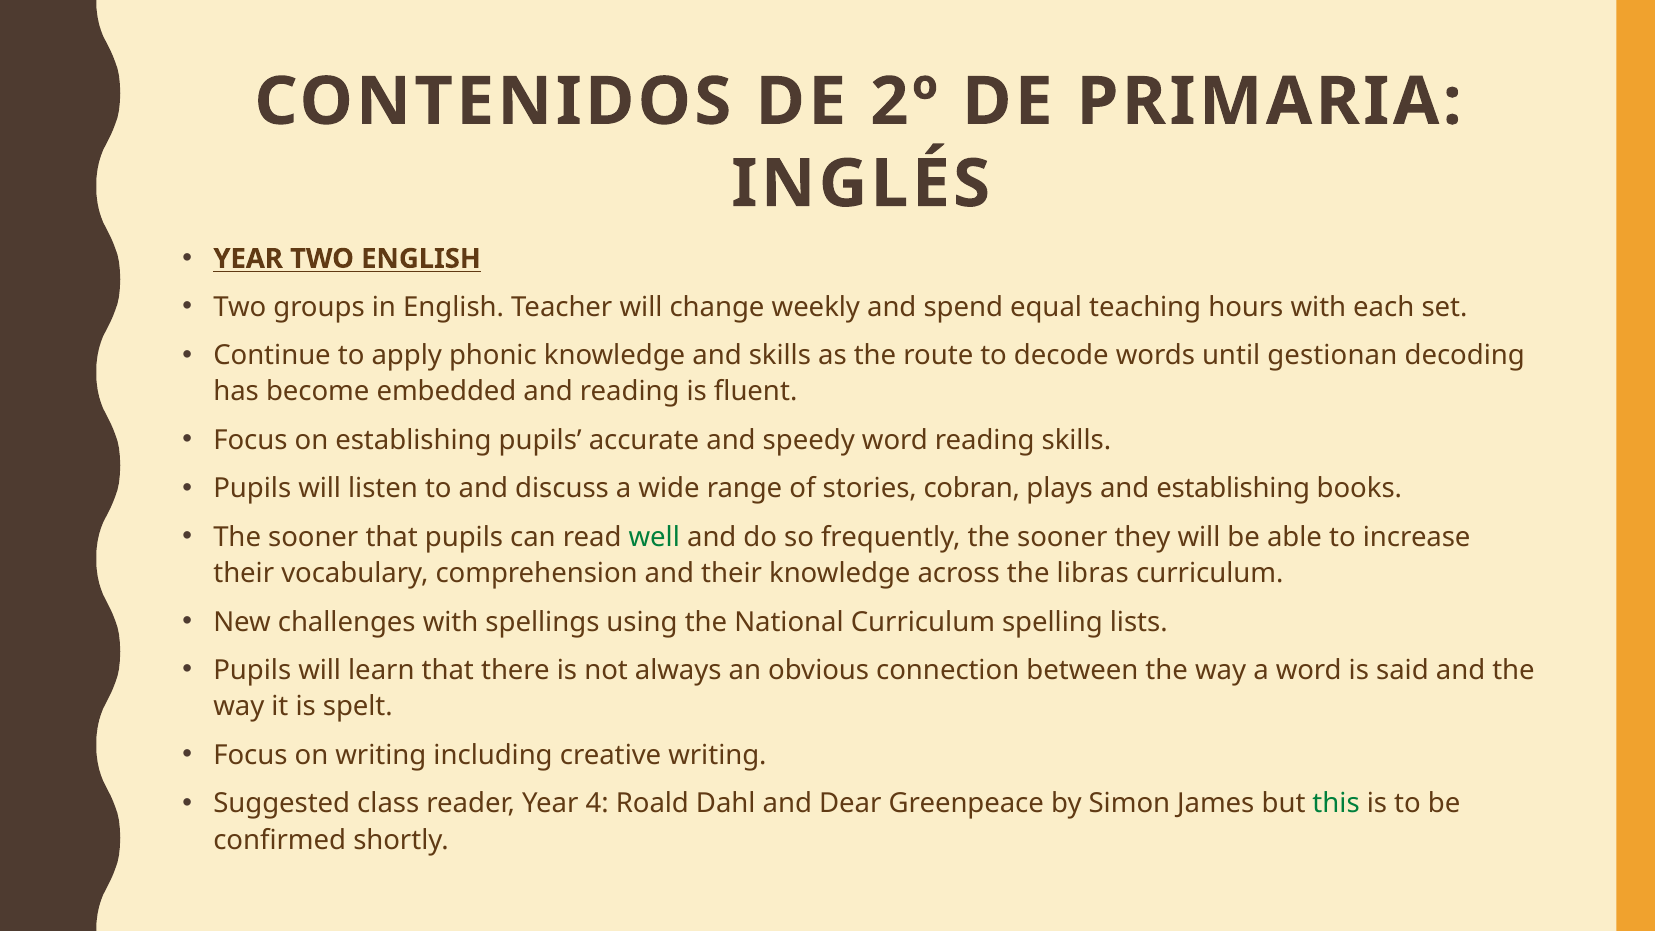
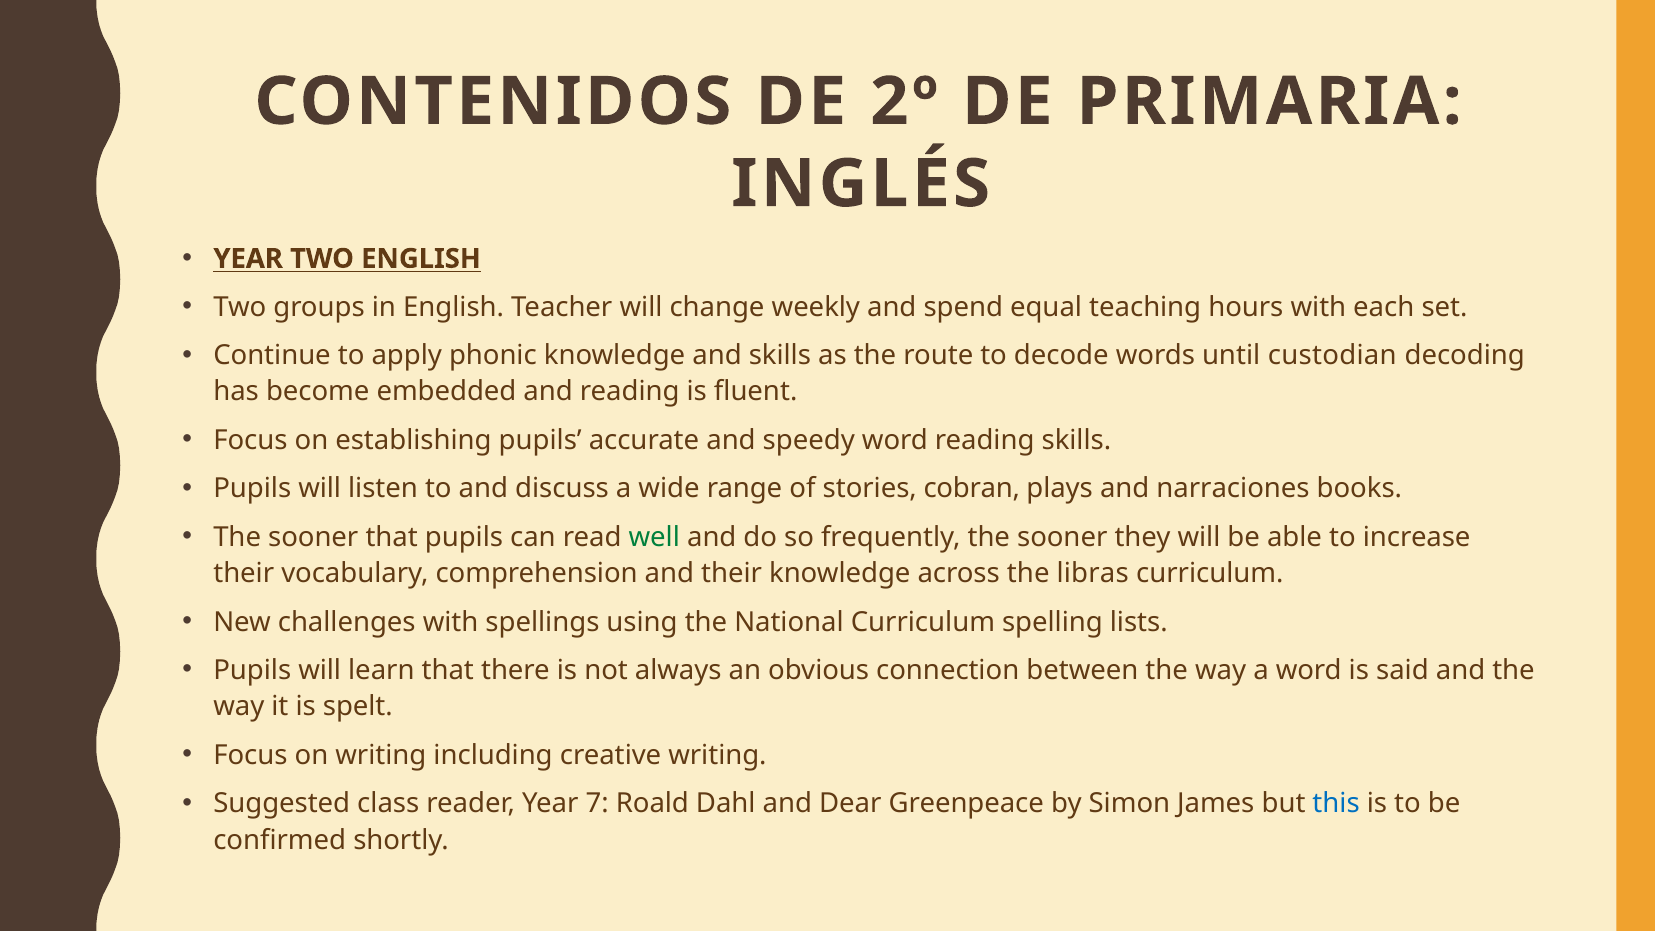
gestionan: gestionan -> custodian (1332, 356)
and establishing: establishing -> narraciones (1233, 489)
4: 4 -> 7 (597, 804)
this colour: green -> blue (1336, 804)
